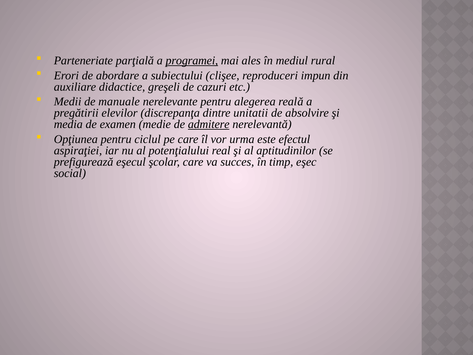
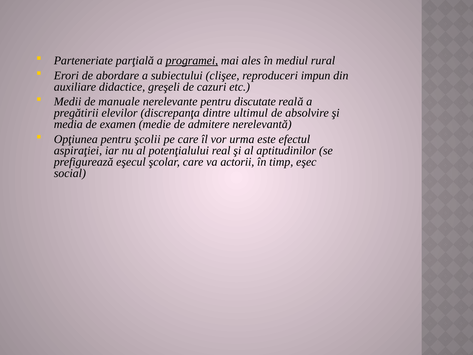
alegerea: alegerea -> discutate (255, 102)
unitatii: unitatii -> ultimul (251, 113)
admitere underline: present -> none (209, 124)
ciclul: ciclul -> şcolii (148, 139)
succes: succes -> actorii (237, 162)
